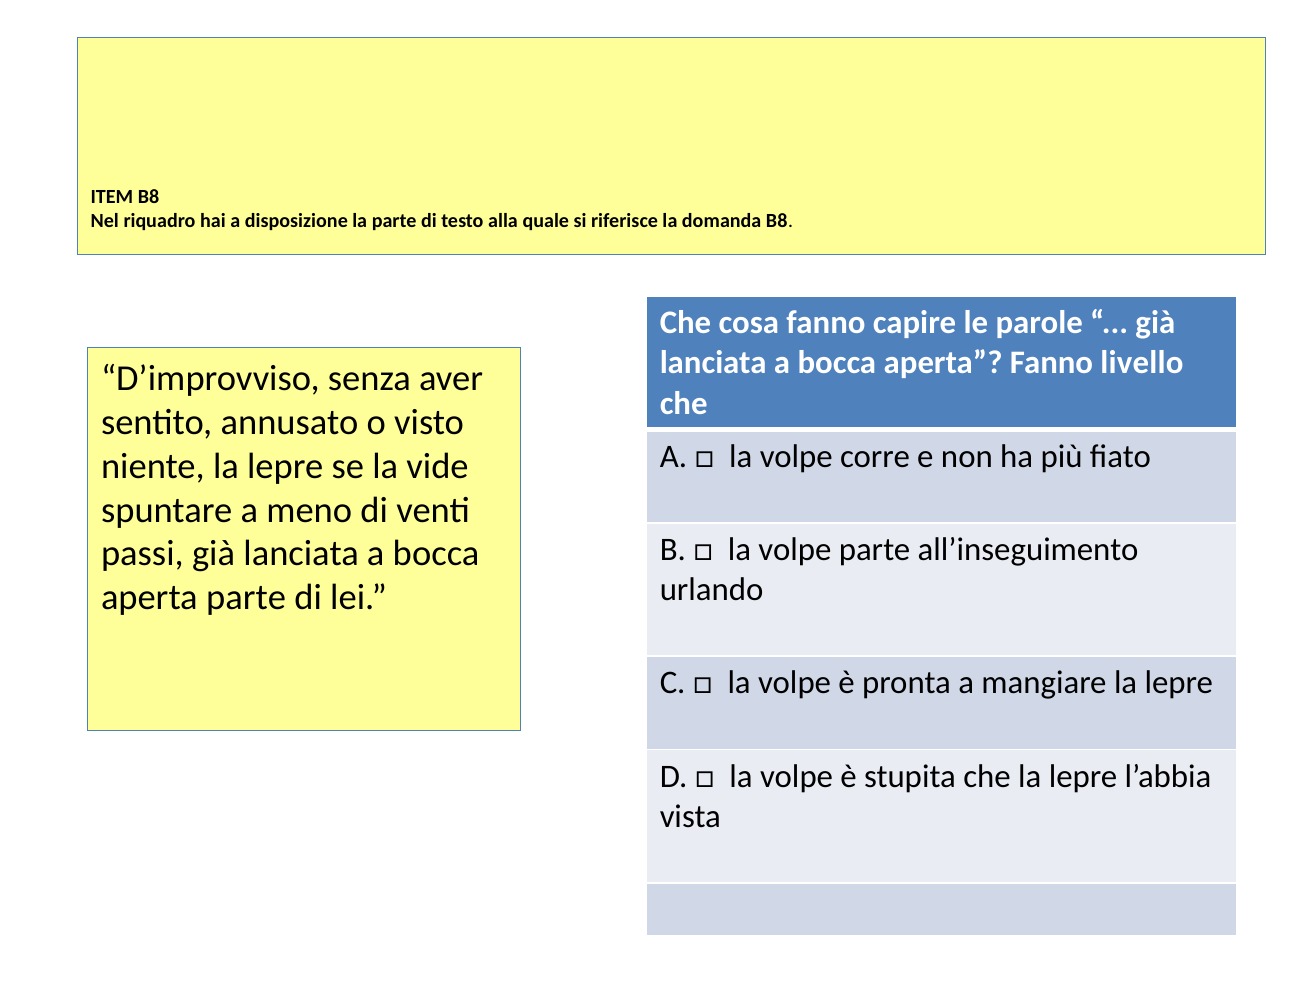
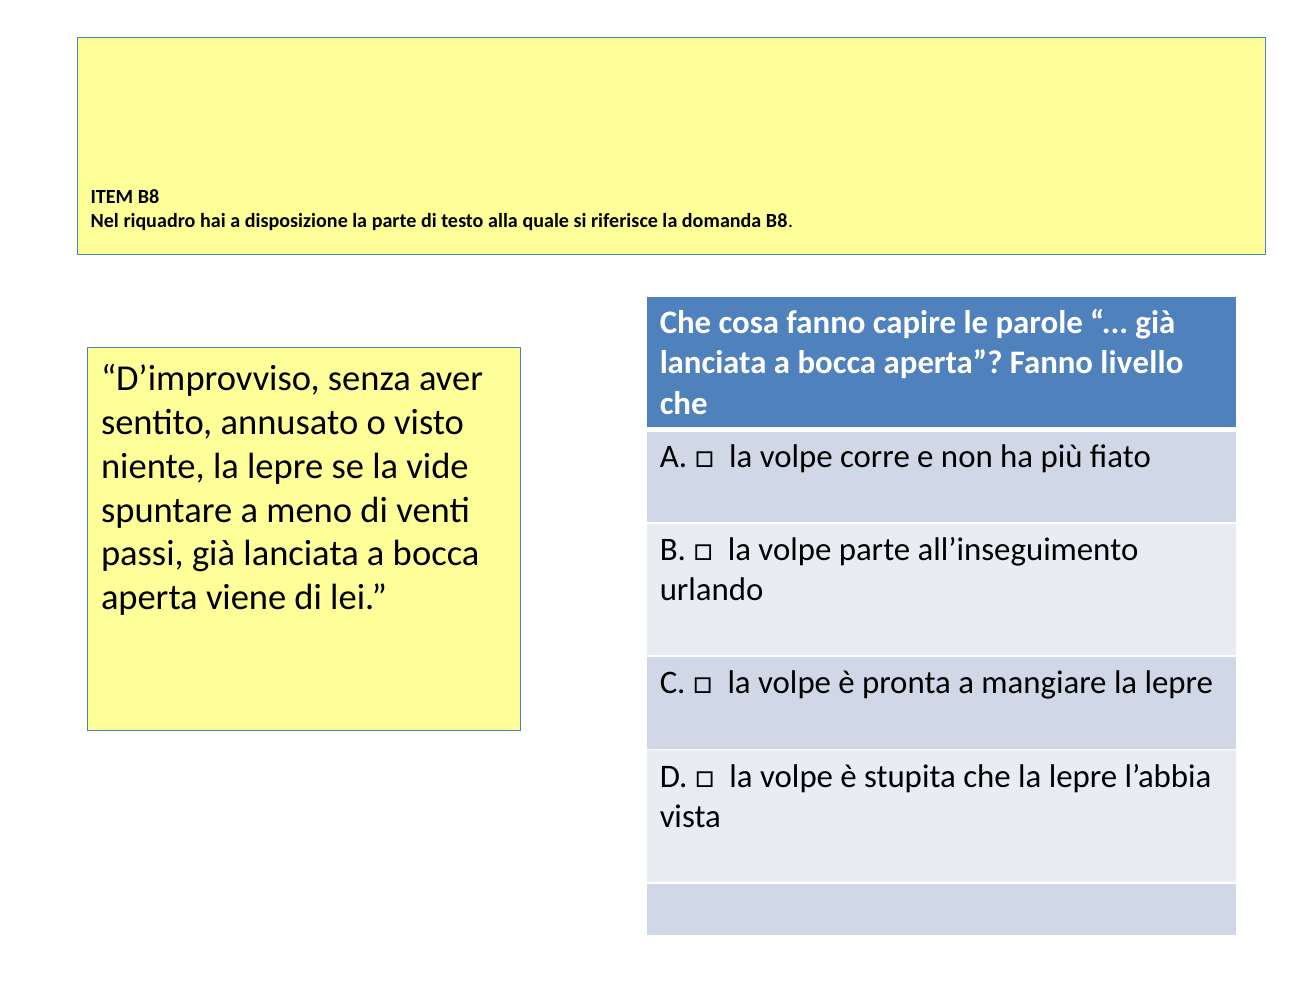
aperta parte: parte -> viene (246, 598)
